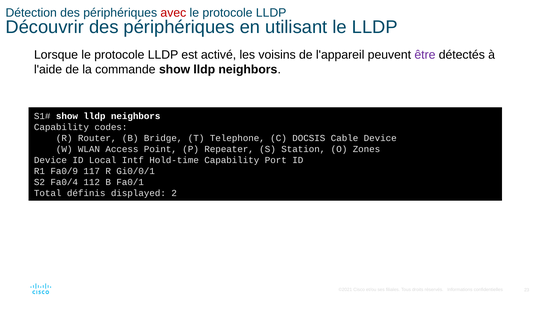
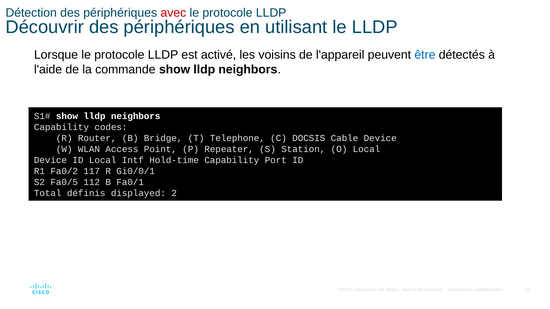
être colour: purple -> blue (425, 55)
O Zones: Zones -> Local (366, 149)
Fa0/9: Fa0/9 -> Fa0/2 (64, 171)
Fa0/4: Fa0/4 -> Fa0/5 (64, 182)
